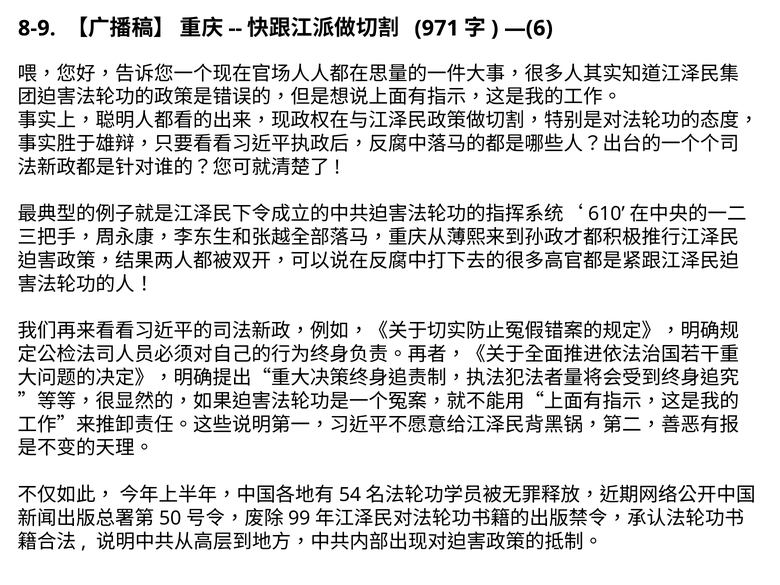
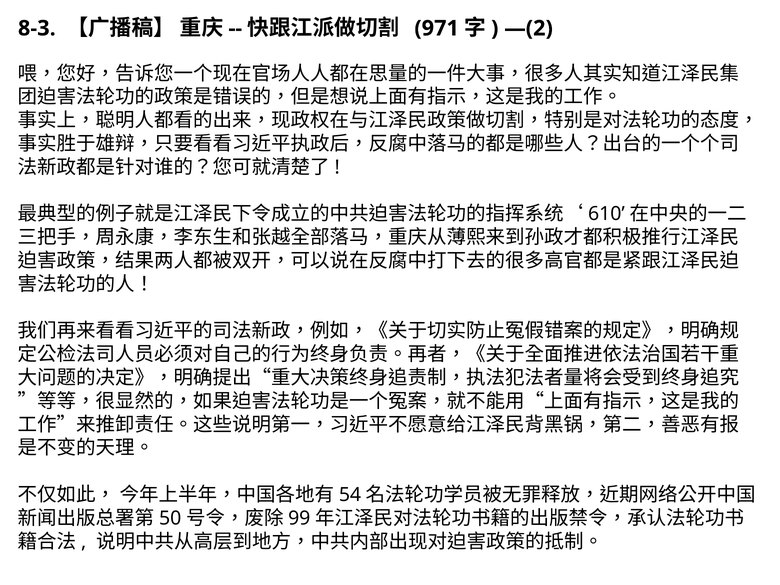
8-9: 8-9 -> 8-3 (37, 28)
—(6: —(6 -> —(2 (528, 28)
